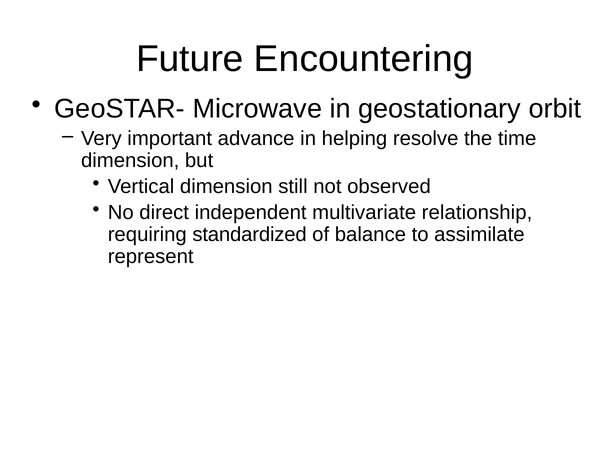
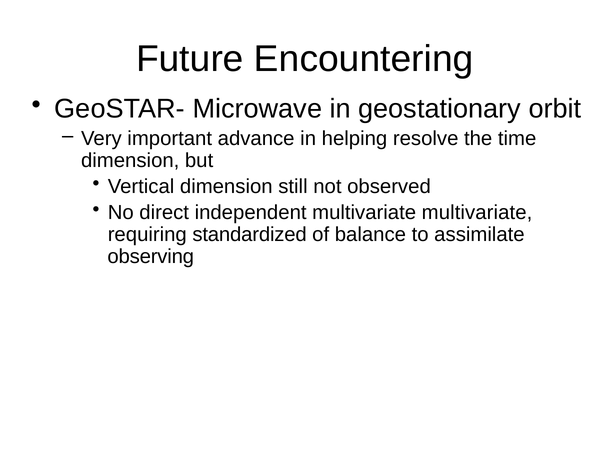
multivariate relationship: relationship -> multivariate (477, 213)
represent: represent -> observing (151, 257)
